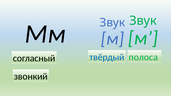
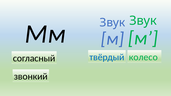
полоса: полоса -> колесо (143, 57)
